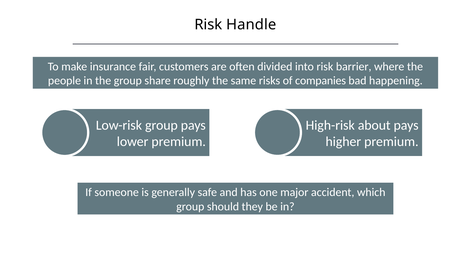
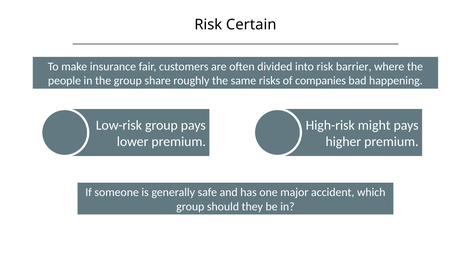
Handle: Handle -> Certain (251, 25)
about: about -> might (374, 125)
